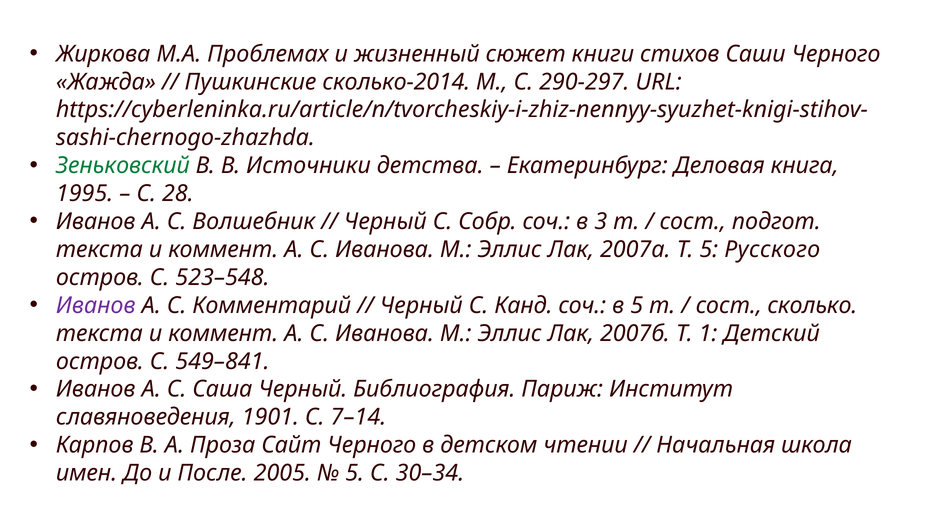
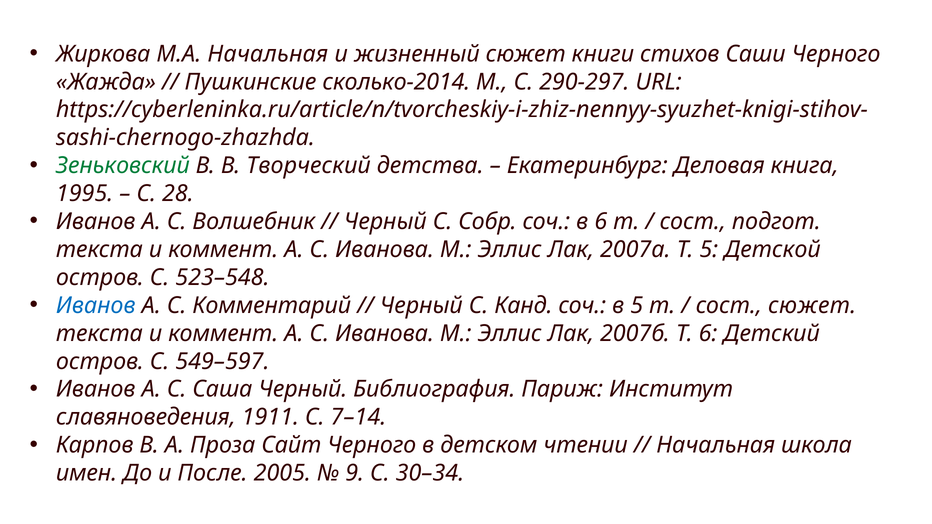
М.А Проблемах: Проблемах -> Начальная (268, 54)
Источники: Источники -> Творческий (308, 166)
в 3: 3 -> 6 (601, 222)
Русского: Русского -> Детской (772, 250)
Иванов colour: purple -> blue (96, 306)
сост сколько: сколько -> сюжет (812, 306)
Т 1: 1 -> 6 (708, 334)
549–841: 549–841 -> 549–597 (222, 361)
1901: 1901 -> 1911 (270, 417)
5: 5 -> 9 (355, 473)
